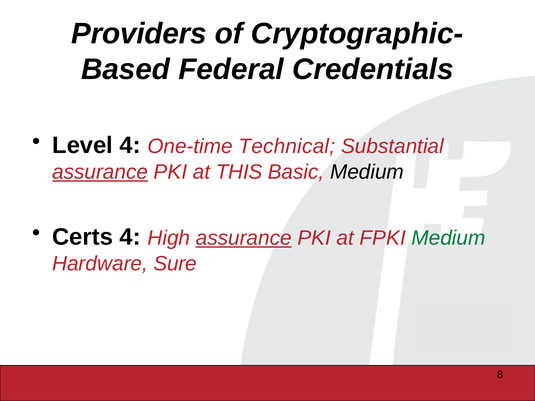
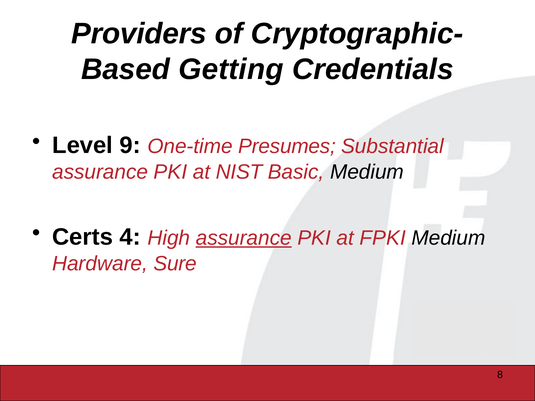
Federal: Federal -> Getting (231, 69)
Level 4: 4 -> 9 (130, 146)
Technical: Technical -> Presumes (287, 147)
assurance underline: present -> none (100, 172)
THIS: THIS -> NIST (239, 172)
Medium colour: green -> black (448, 238)
